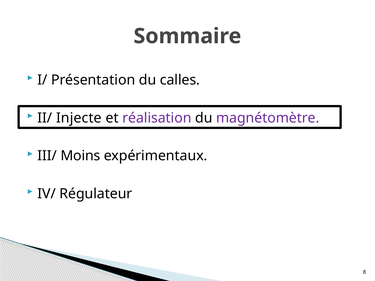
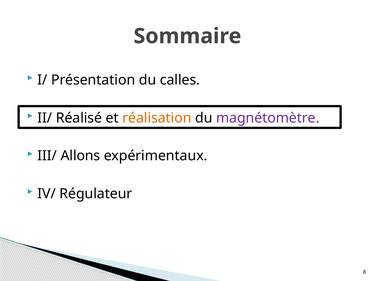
Injecte: Injecte -> Réalisé (79, 118)
réalisation colour: purple -> orange (157, 118)
Moins: Moins -> Allons (80, 156)
